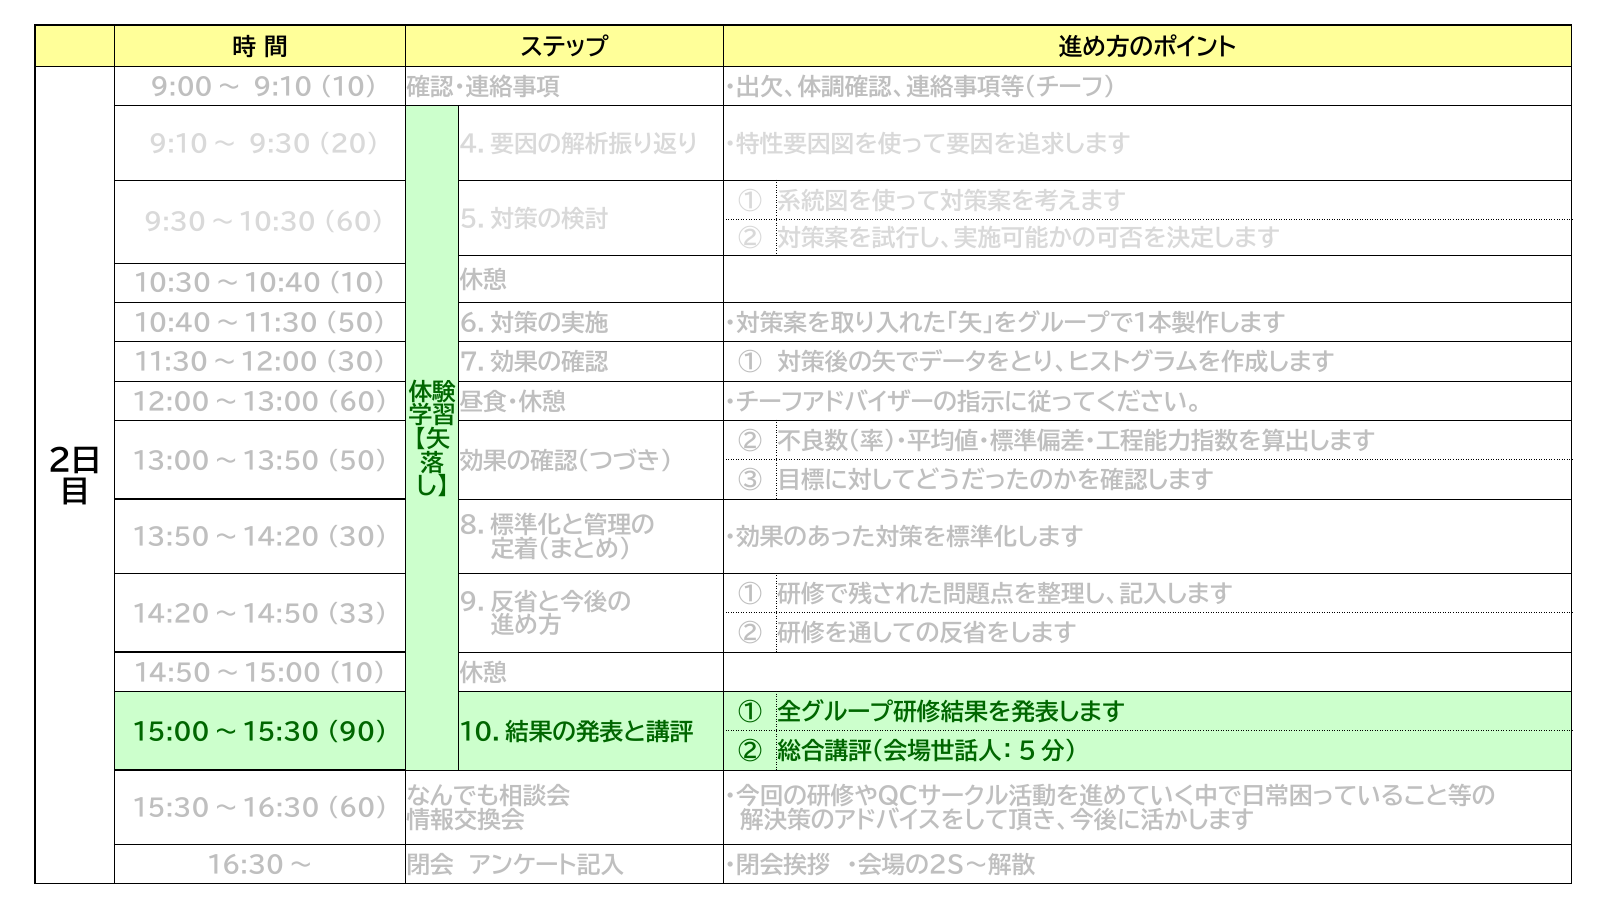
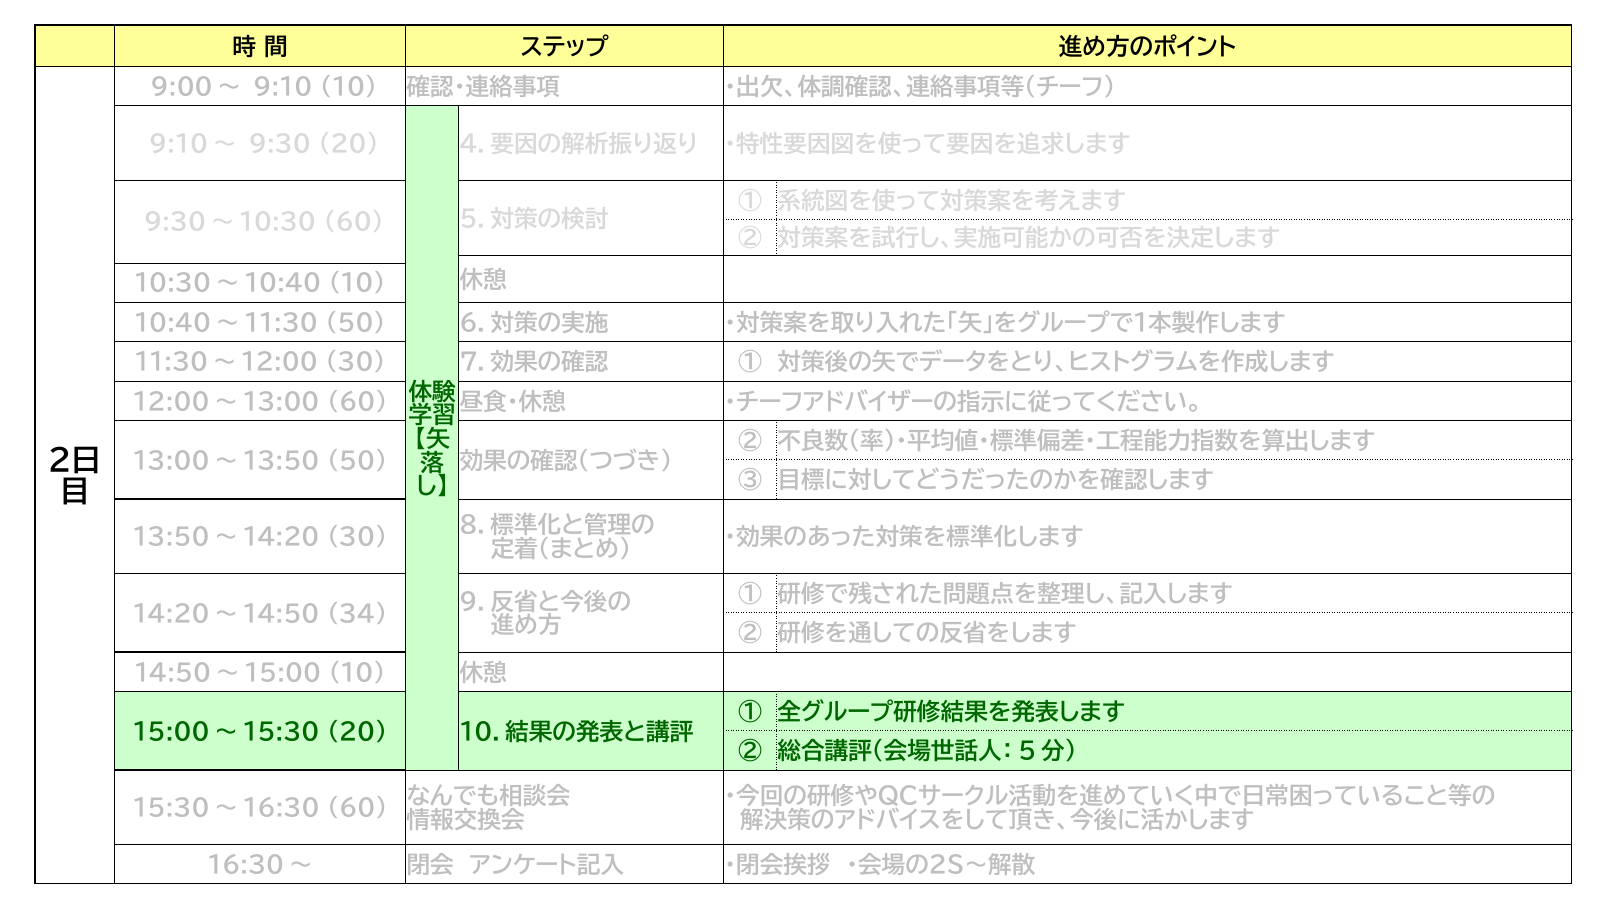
33: 33 -> 34 (357, 614)
15:00～15:30 90: 90 -> 20 (357, 732)
